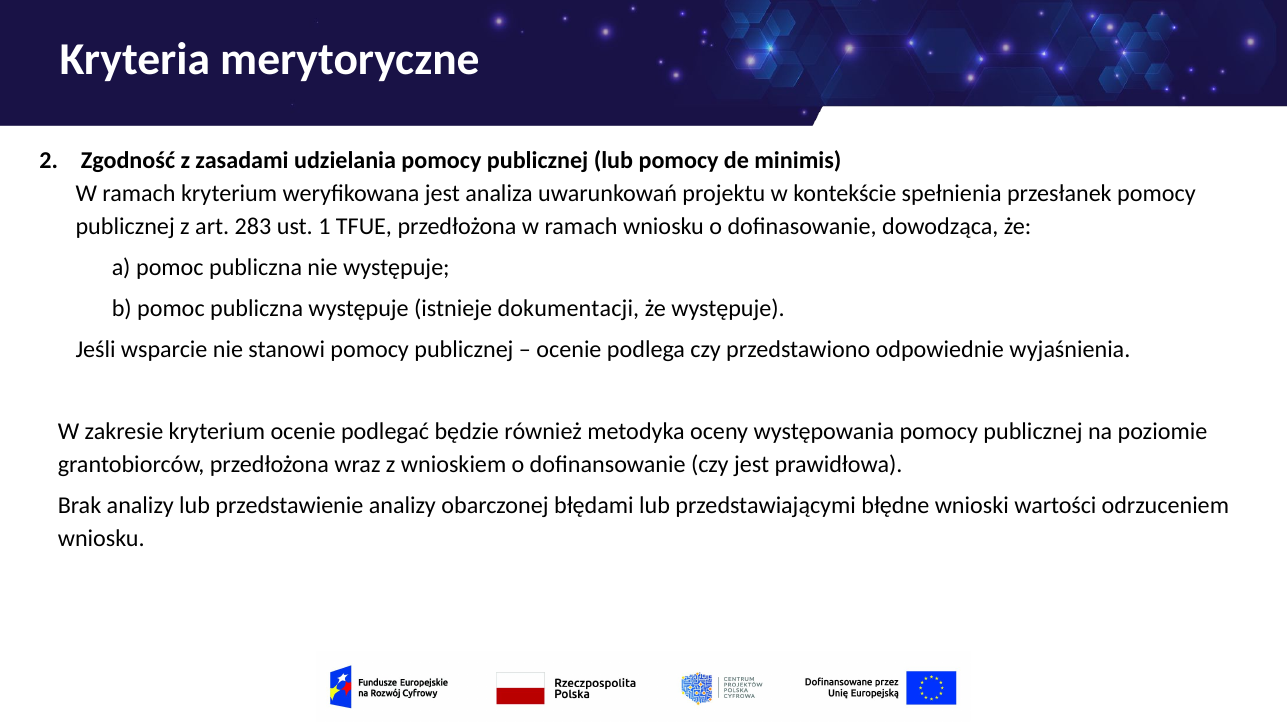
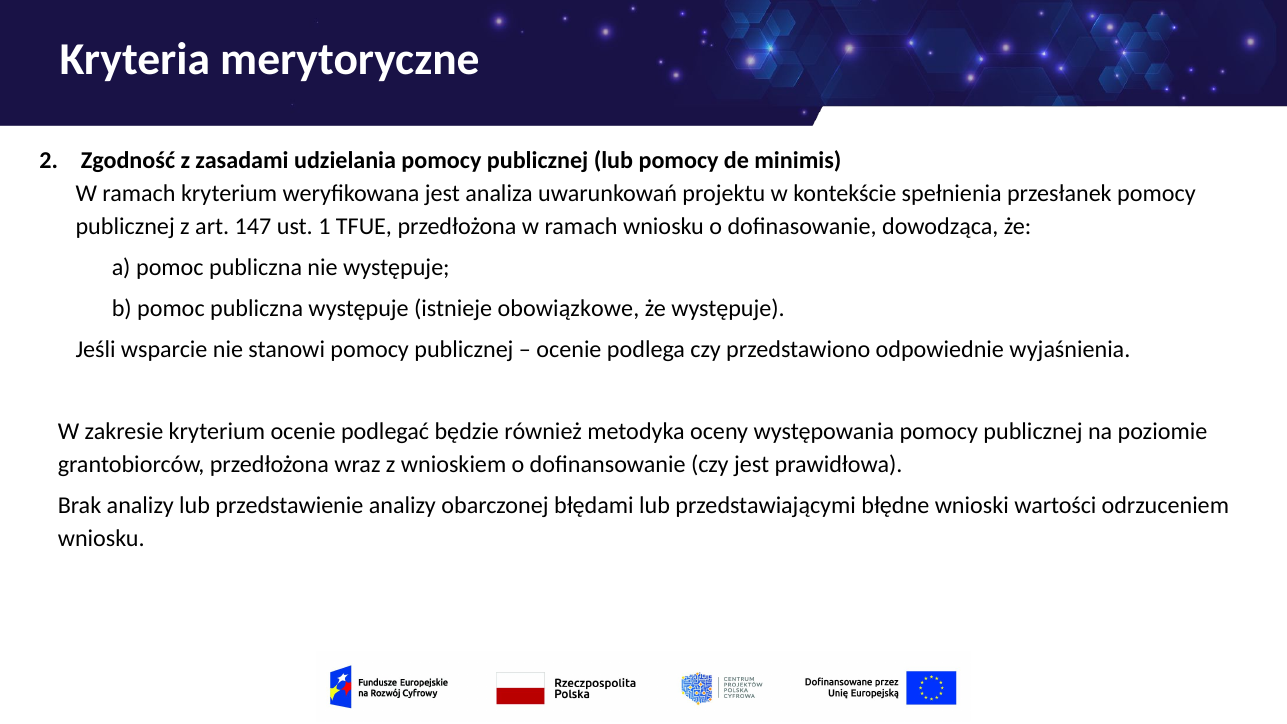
283: 283 -> 147 (253, 226)
dokumentacji: dokumentacji -> obowiązkowe (568, 308)
